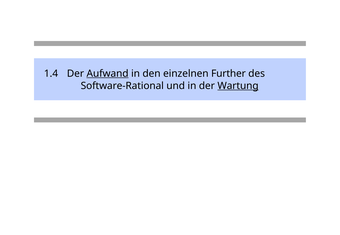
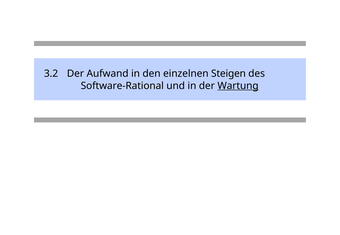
1.4: 1.4 -> 3.2 (51, 74)
Aufwand underline: present -> none (108, 74)
Further: Further -> Steigen (228, 74)
